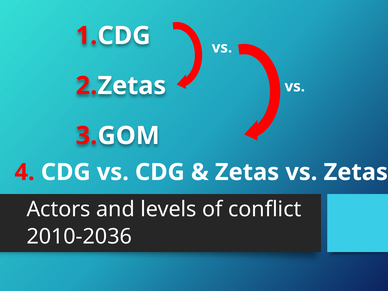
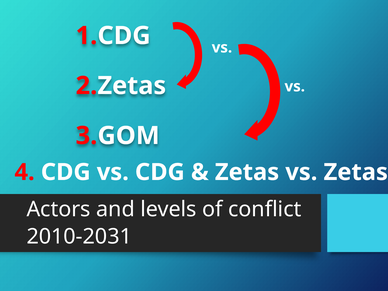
2010-2036: 2010-2036 -> 2010-2031 (79, 236)
